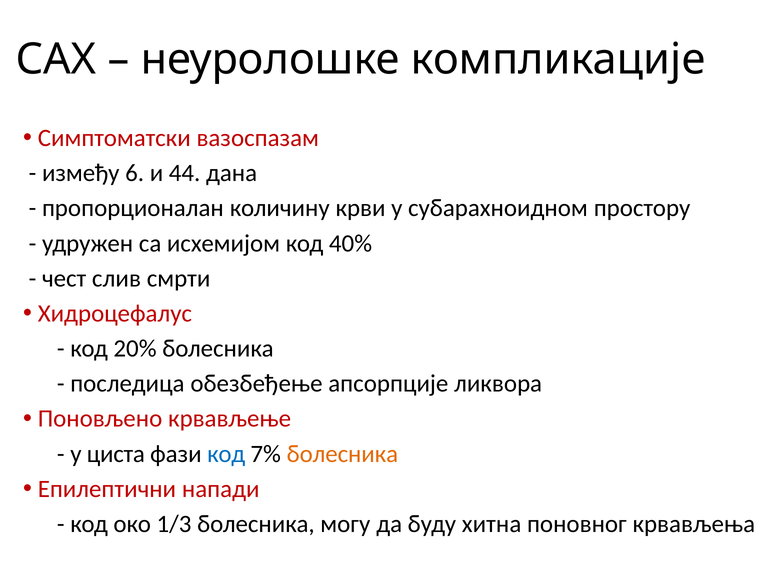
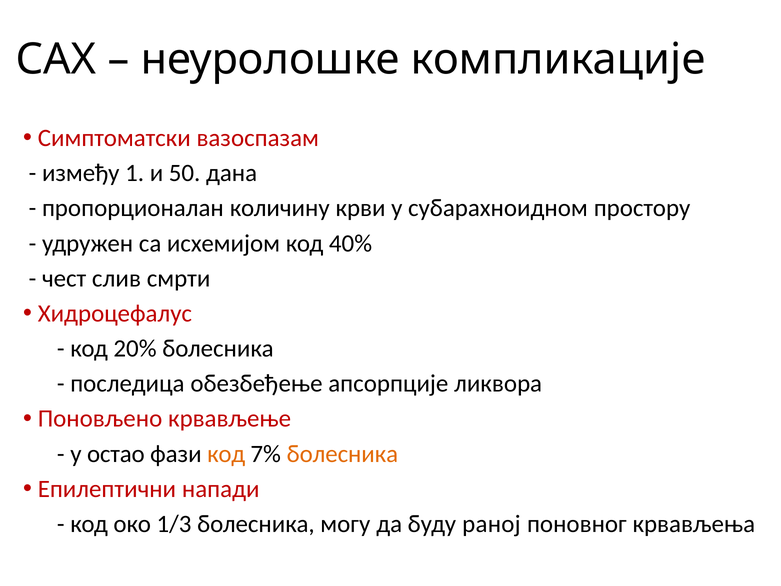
6: 6 -> 1 (135, 173)
44: 44 -> 50 (185, 173)
циста: циста -> остао (116, 454)
код colour: blue -> orange (226, 454)
хитна: хитна -> раној (491, 524)
